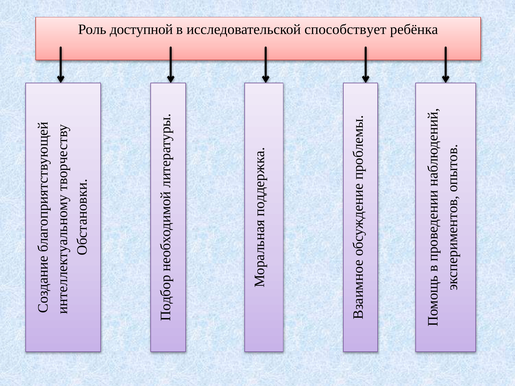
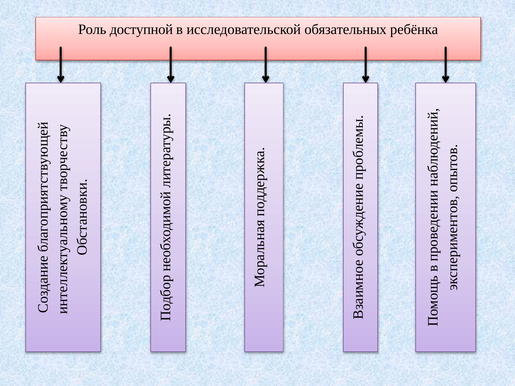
способствует: способствует -> обязательных (346, 29)
